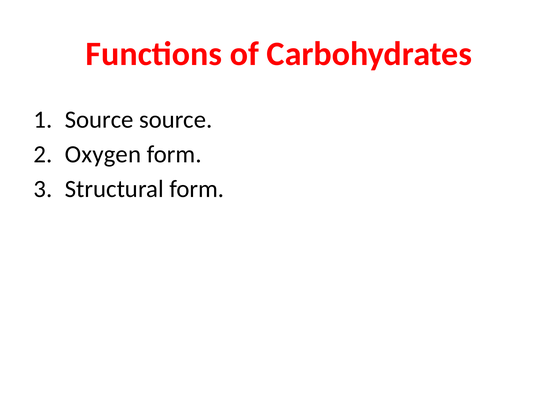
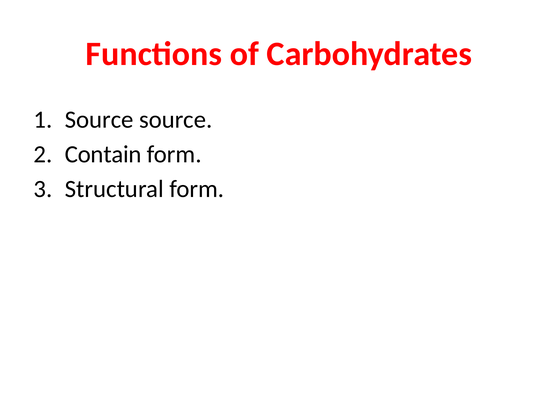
Oxygen: Oxygen -> Contain (103, 154)
